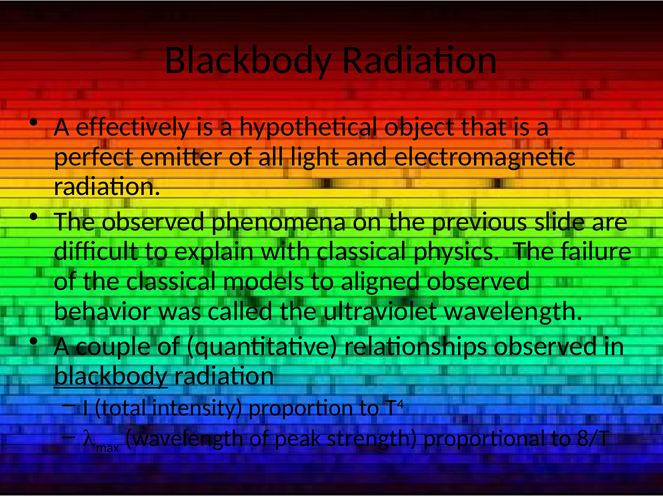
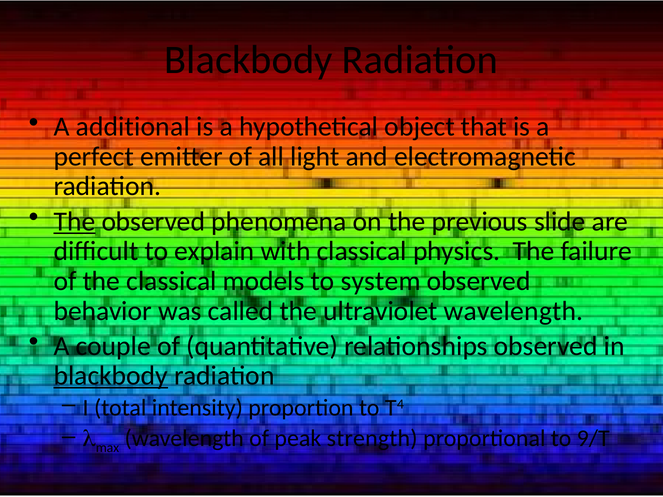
effectively: effectively -> additional (133, 127)
The underline: none -> present (74, 222)
aligned: aligned -> system (381, 281)
8/T: 8/T -> 9/T (593, 439)
